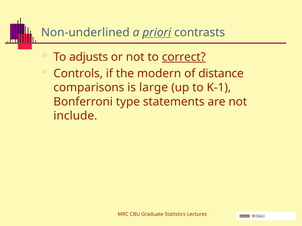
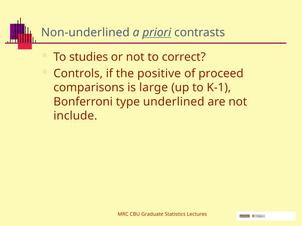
adjusts: adjusts -> studies (89, 57)
correct underline: present -> none (184, 57)
modern: modern -> positive (159, 74)
distance: distance -> proceed (221, 74)
statements: statements -> underlined (174, 102)
